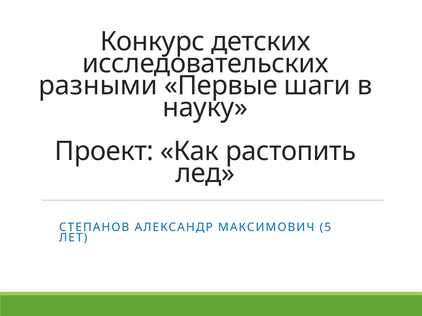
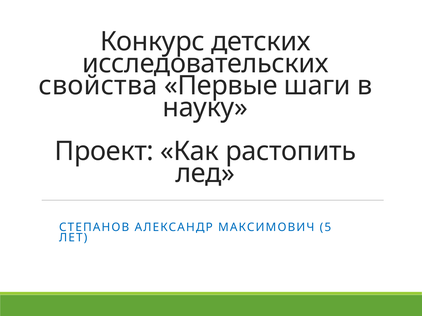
разными: разными -> свойства (98, 86)
